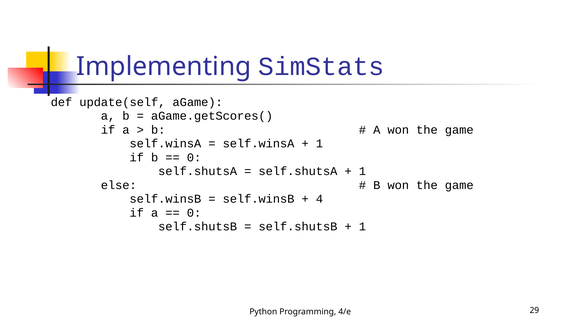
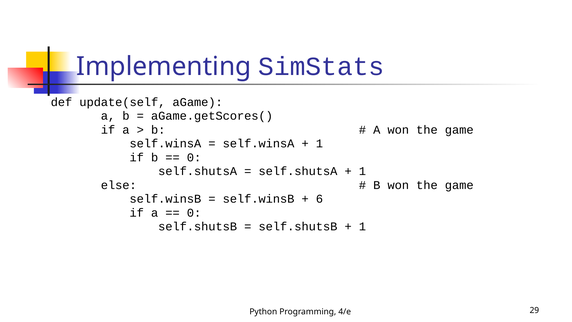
4: 4 -> 6 (319, 199)
